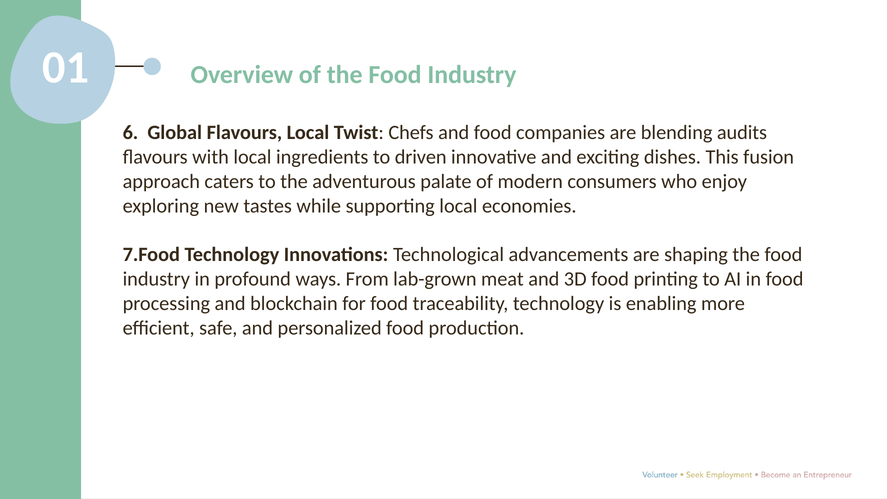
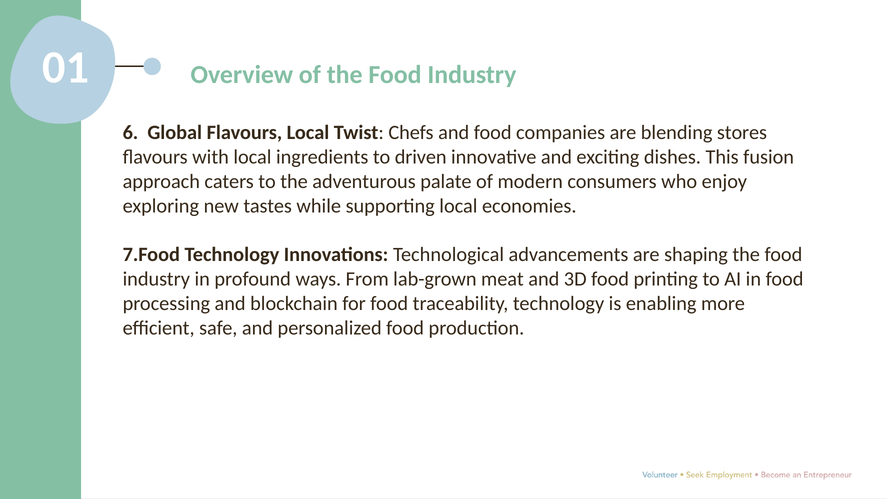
audits: audits -> stores (742, 133)
